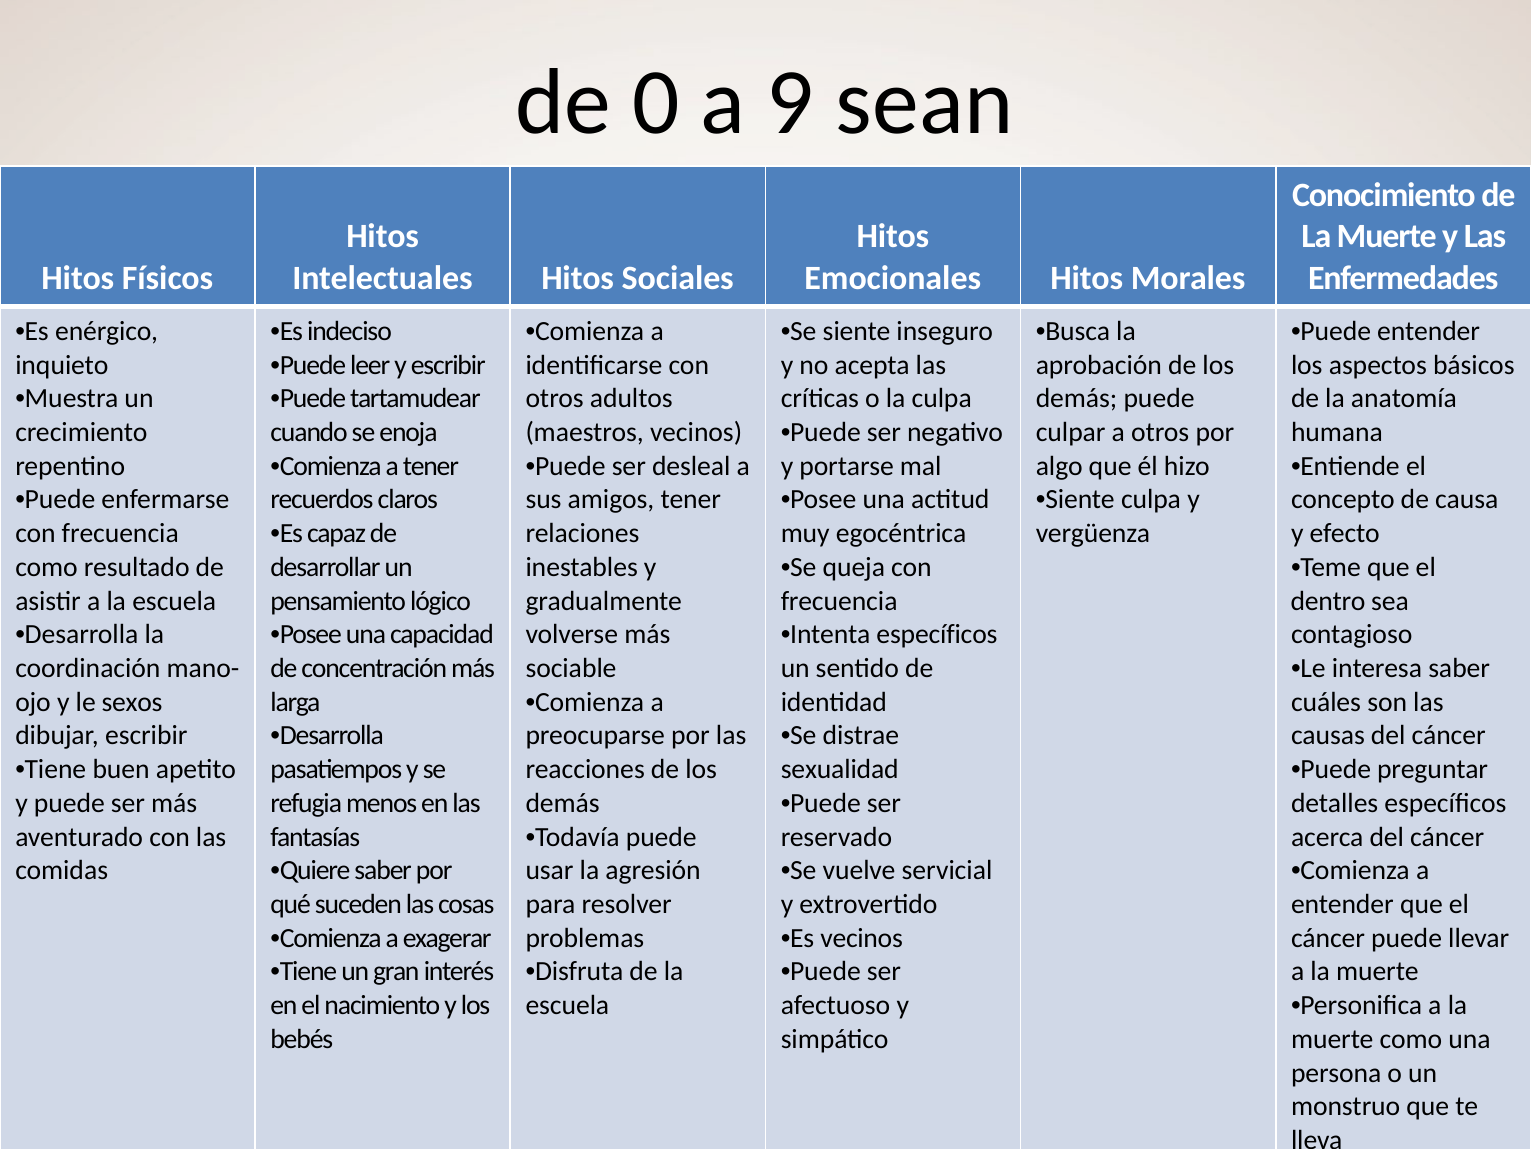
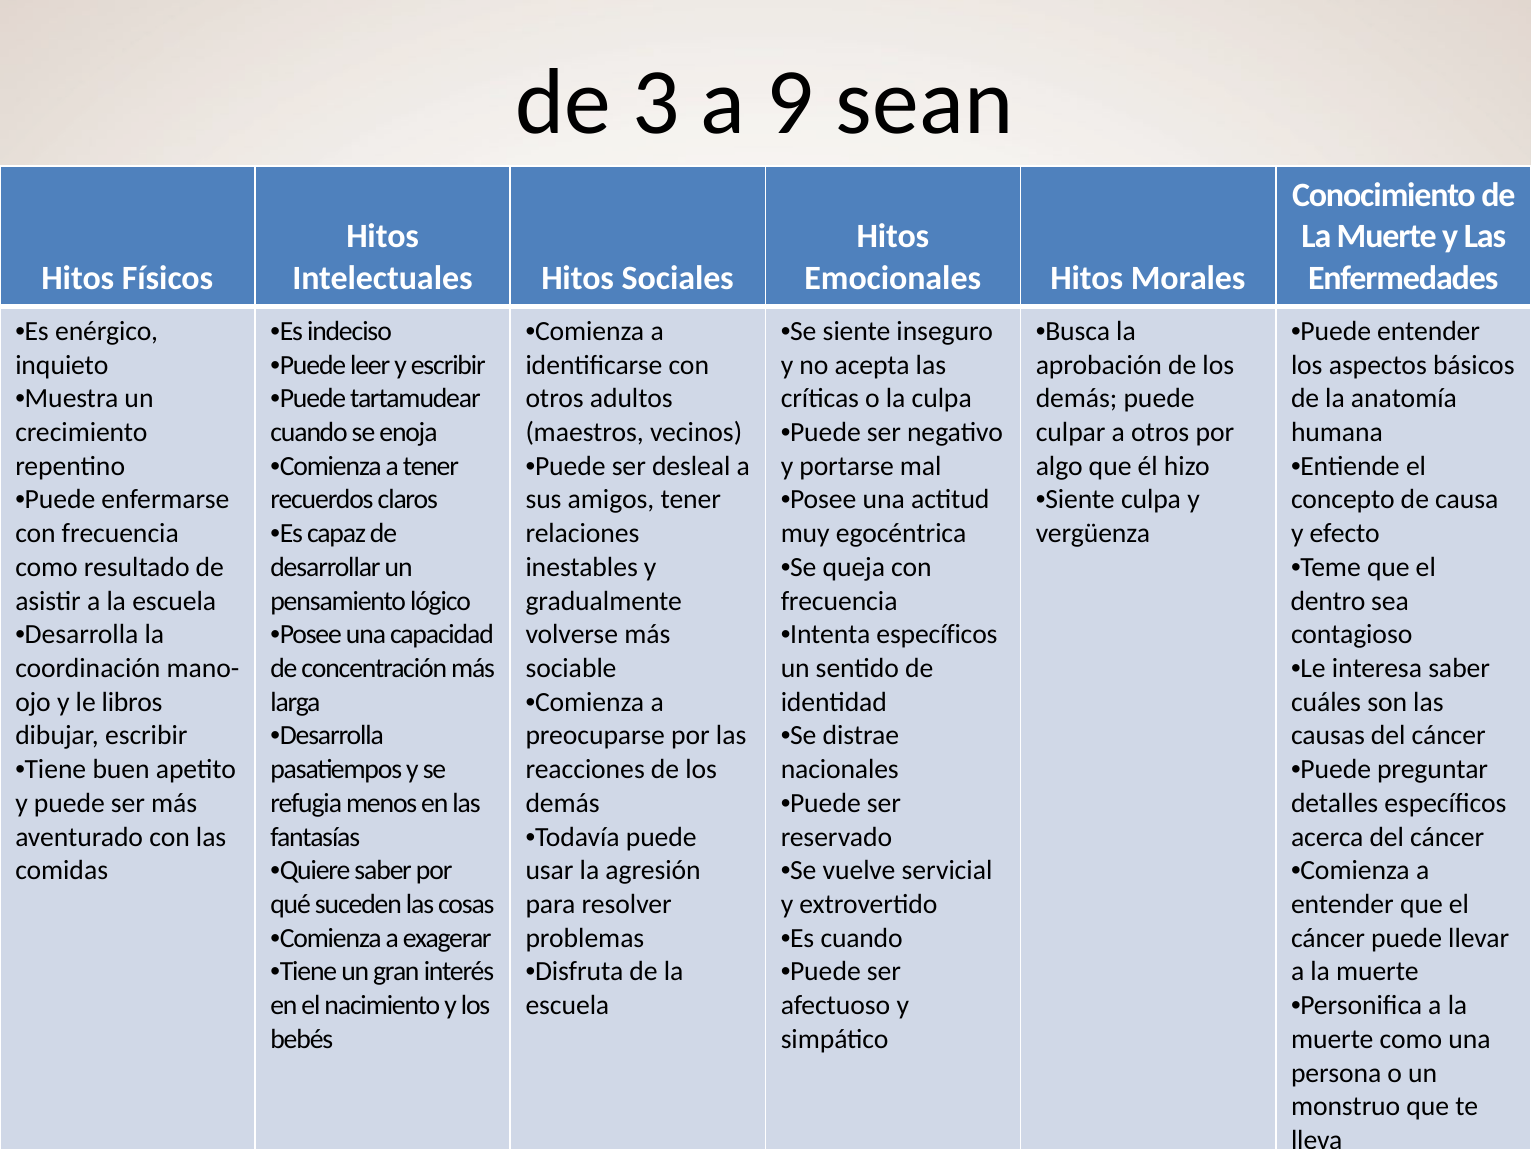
0: 0 -> 3 (656, 102)
sexos: sexos -> libros (132, 702)
sexualidad: sexualidad -> nacionales (840, 769)
Es vecinos: vecinos -> cuando (862, 937)
